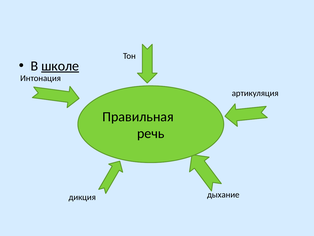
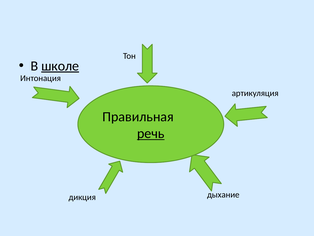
речь underline: none -> present (151, 133)
